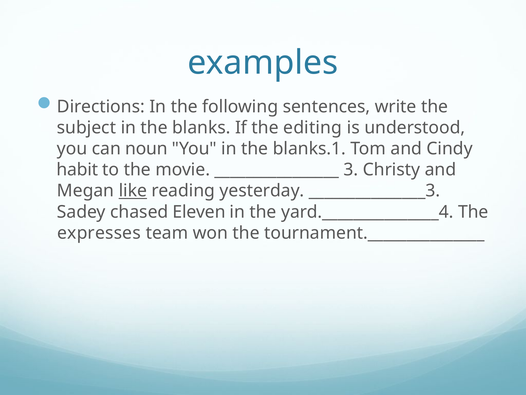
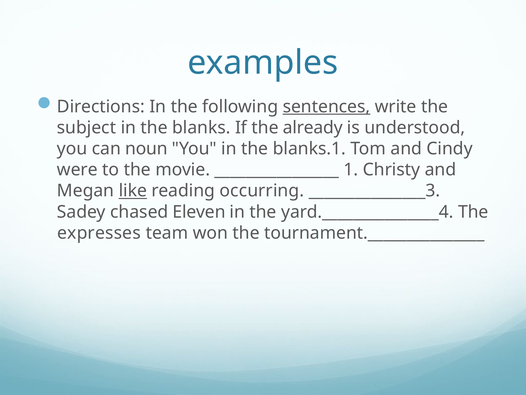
sentences underline: none -> present (326, 106)
editing: editing -> already (313, 127)
habit: habit -> were (77, 170)
3: 3 -> 1 (351, 170)
yesterday: yesterday -> occurring (262, 191)
